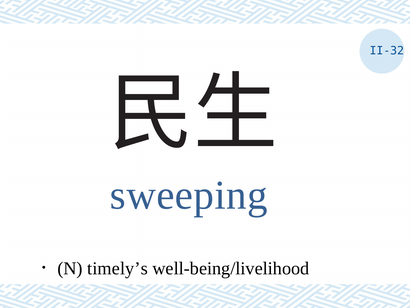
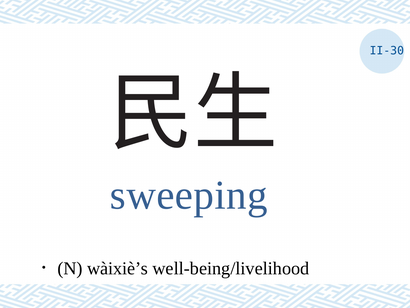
II-32: II-32 -> II-30 (387, 51)
timely’s: timely’s -> wàixiè’s (118, 268)
